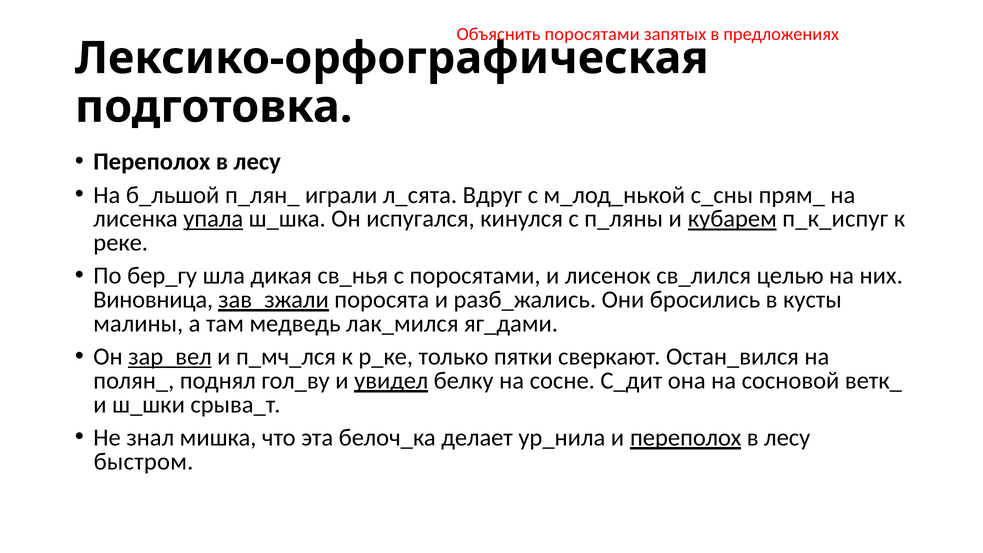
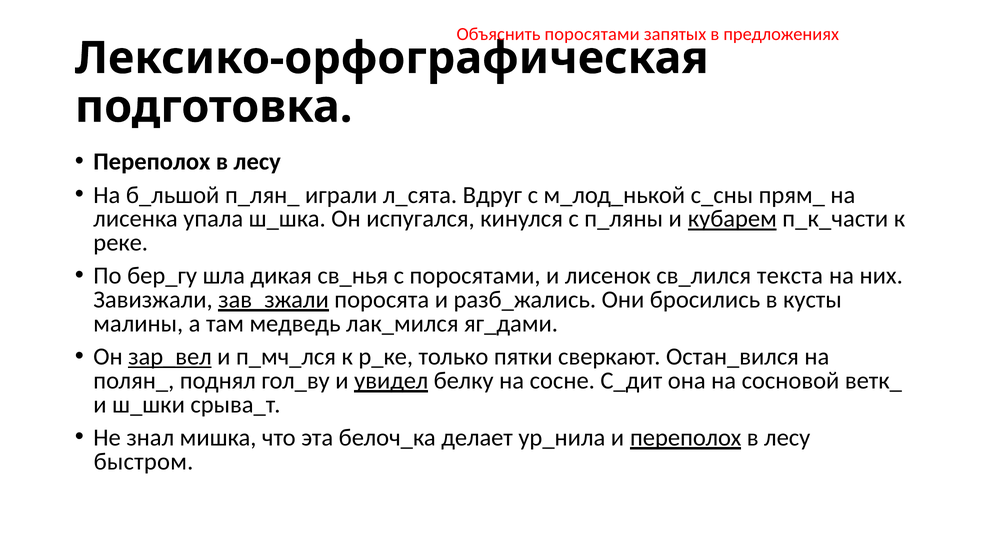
упала underline: present -> none (213, 219)
п_к_испуг: п_к_испуг -> п_к_части (835, 219)
целью: целью -> текста (790, 276)
Виновница: Виновница -> Завизжали (153, 300)
